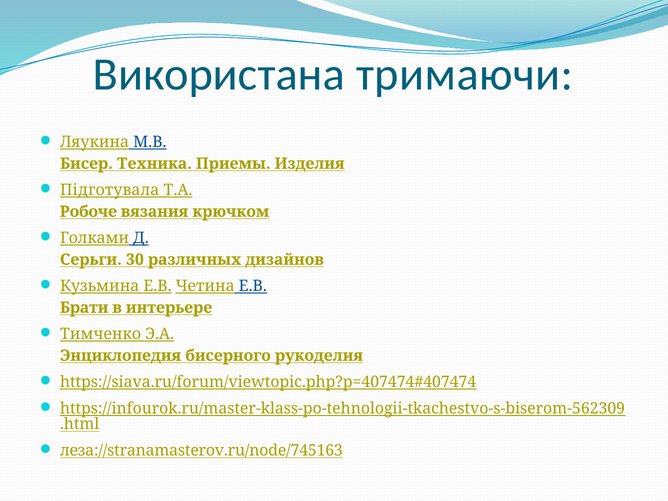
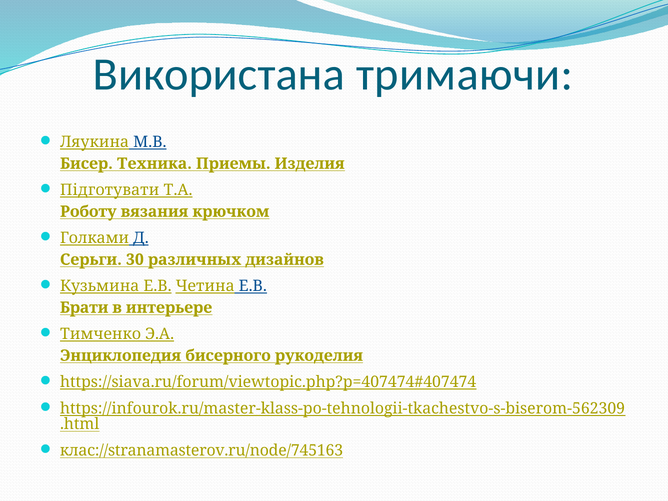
Підготувала: Підготувала -> Підготувати (110, 190)
Робоче: Робоче -> Роботу (88, 212)
леза://stranamasterov.ru/node/745163: леза://stranamasterov.ru/node/745163 -> клас://stranamasterov.ru/node/745163 (201, 451)
